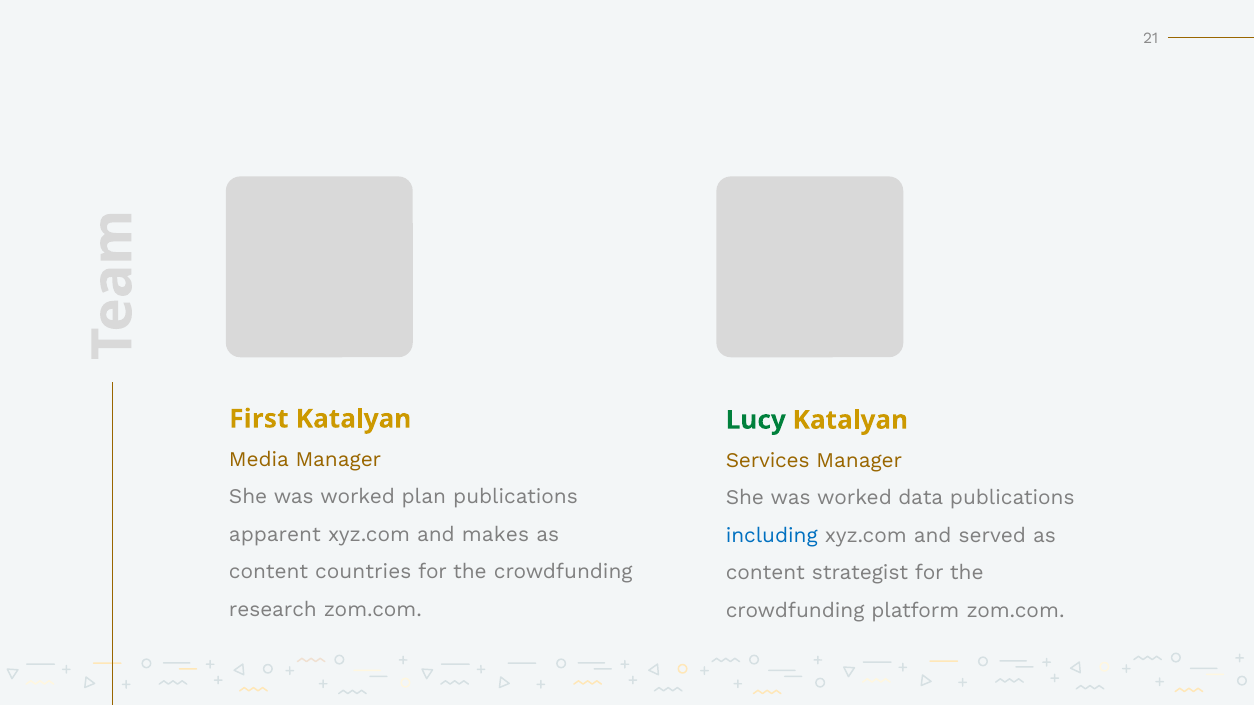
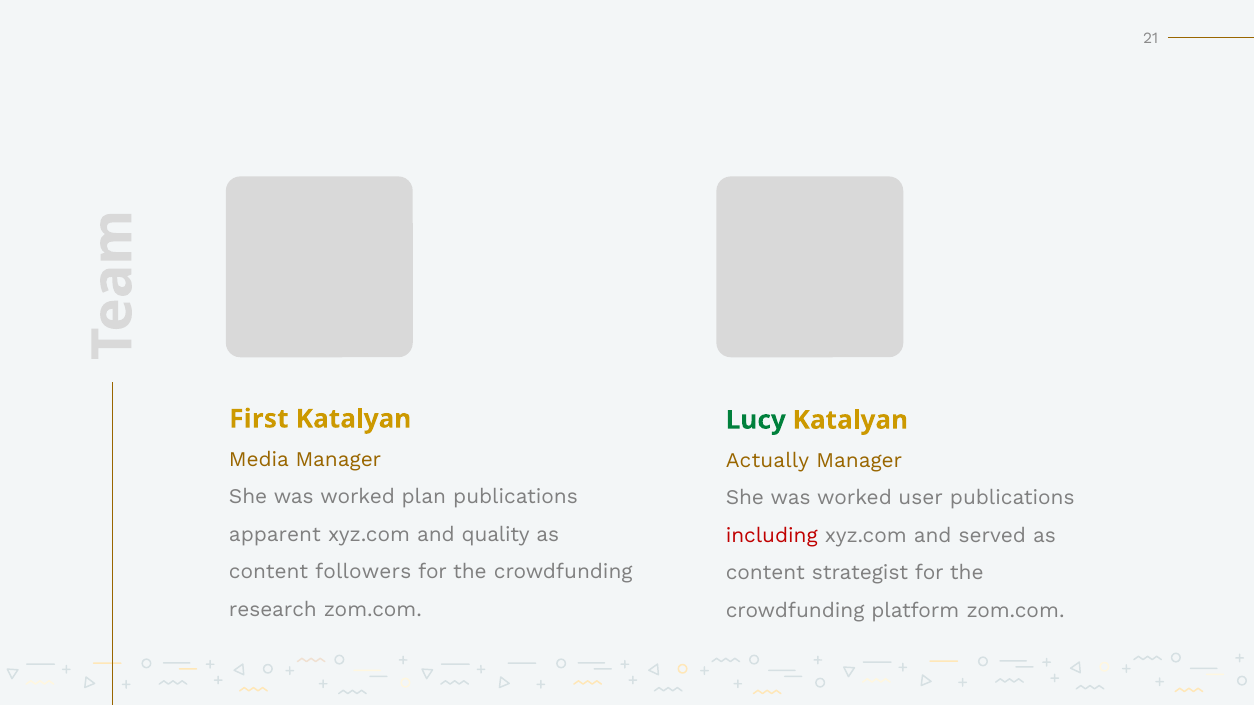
Services: Services -> Actually (768, 461)
data: data -> user (921, 498)
makes: makes -> quality (496, 535)
including colour: blue -> red (772, 536)
countries: countries -> followers (363, 572)
